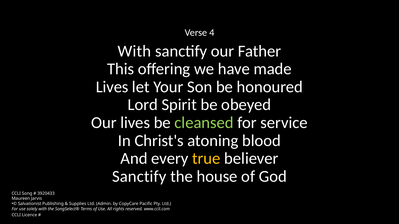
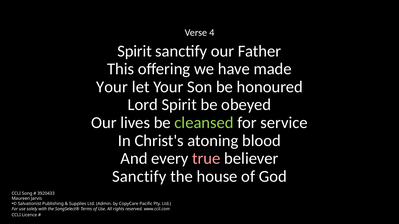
With: With -> Spirit (135, 51)
Lives: Lives -> Your (112, 87)
true colour: yellow -> pink (206, 159)
